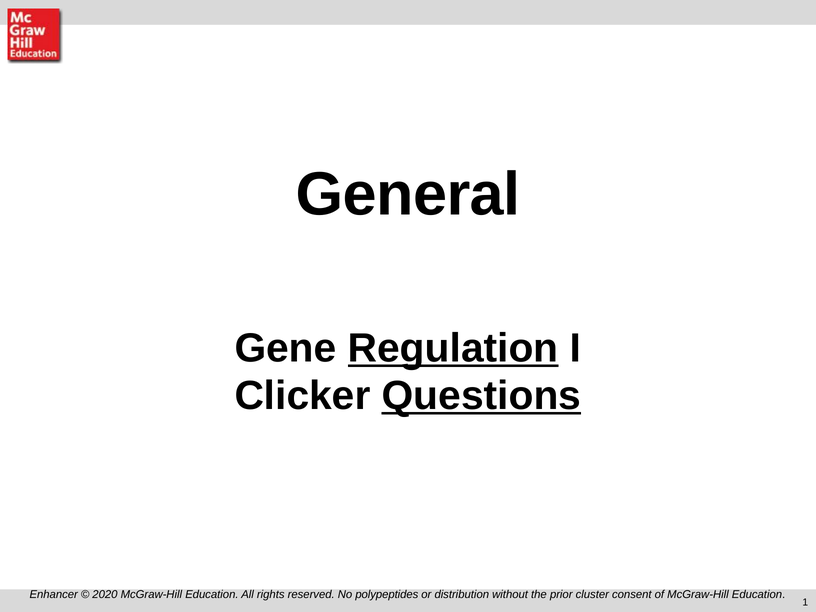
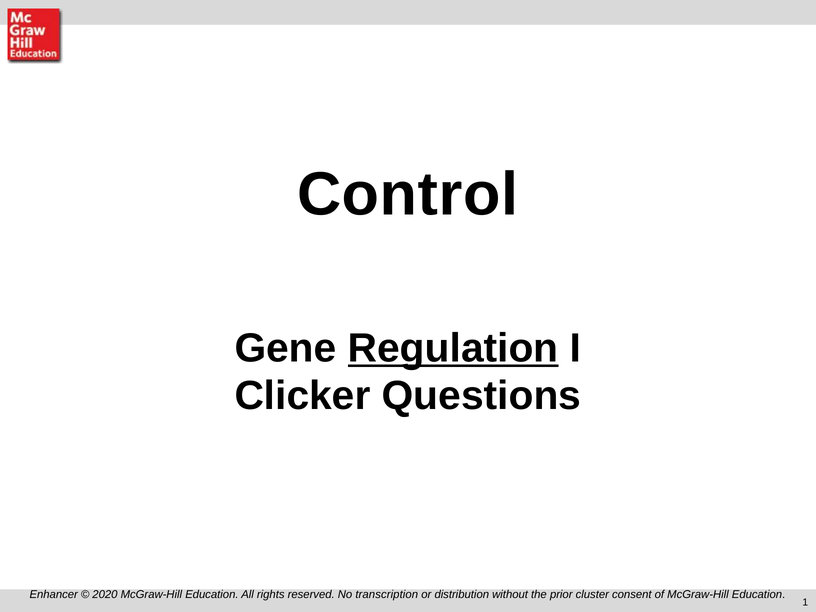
General: General -> Control (408, 195)
Questions underline: present -> none (481, 396)
polypeptides: polypeptides -> transcription (387, 595)
